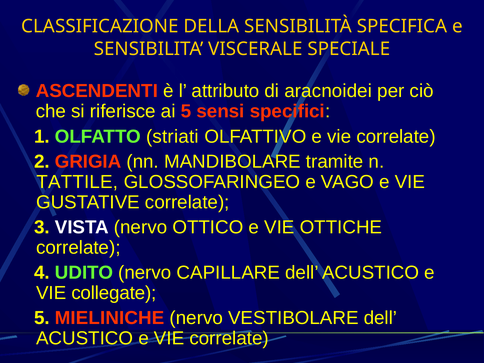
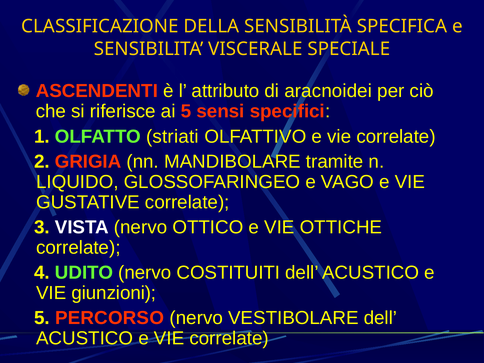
TATTILE: TATTILE -> LIQUIDO (77, 182)
CAPILLARE: CAPILLARE -> COSTITUITI (228, 273)
collegate: collegate -> giunzioni (114, 293)
MIELINICHE: MIELINICHE -> PERCORSO (110, 318)
